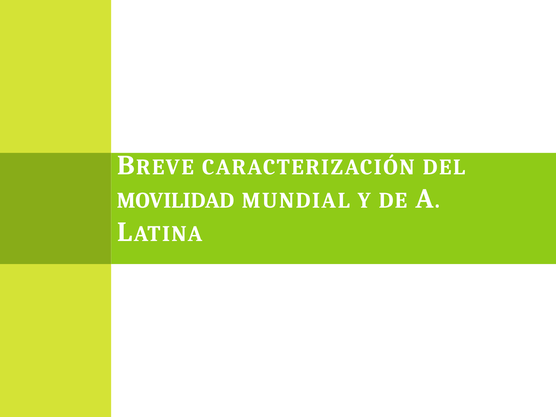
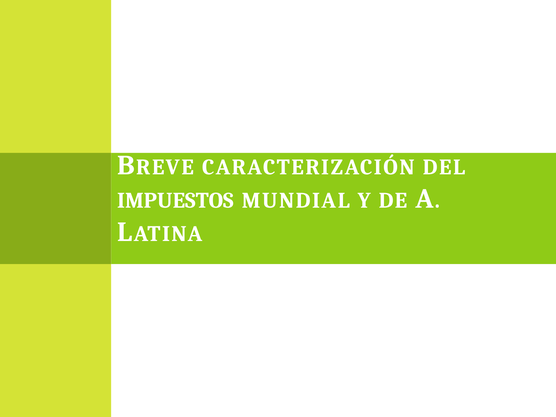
MOVILIDAD: MOVILIDAD -> IMPUESTOS (175, 201)
